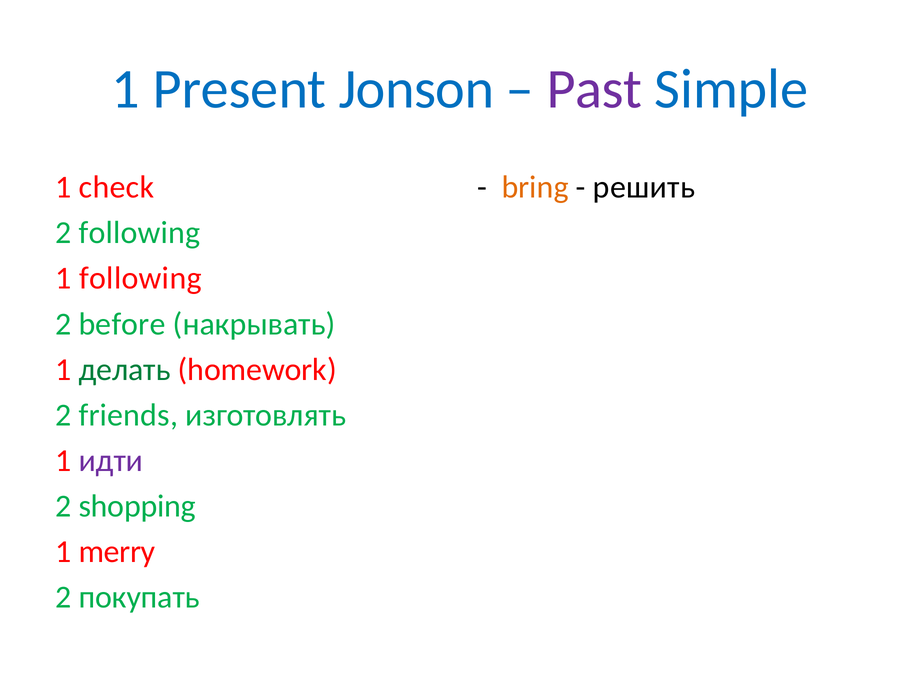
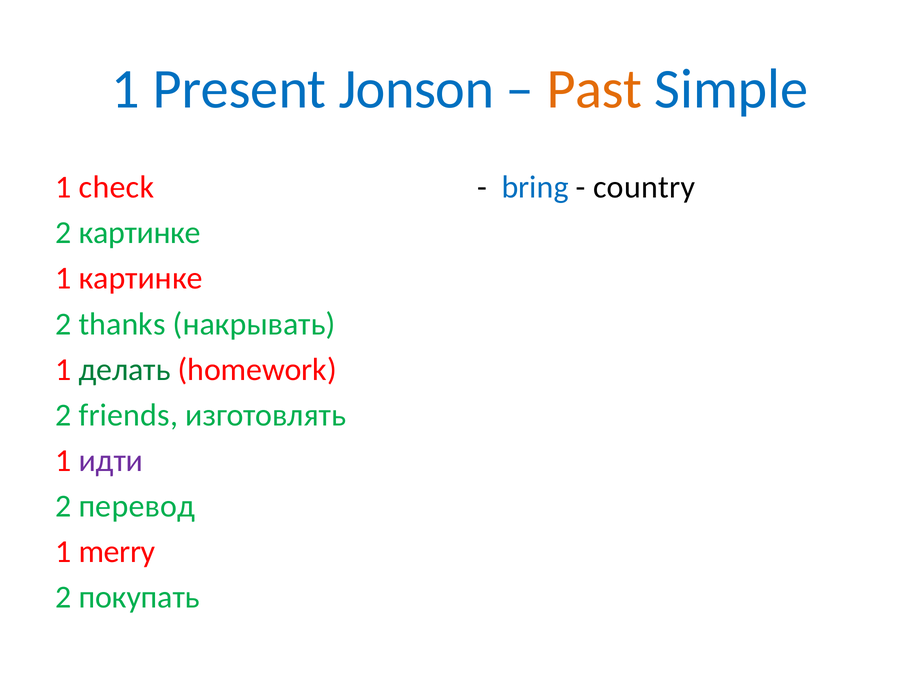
Past colour: purple -> orange (594, 89)
bring colour: orange -> blue (535, 187)
решить: решить -> country (644, 187)
2 following: following -> картинке (140, 233)
1 following: following -> картинке (141, 278)
before: before -> thanks (122, 324)
shopping: shopping -> перевод (137, 506)
